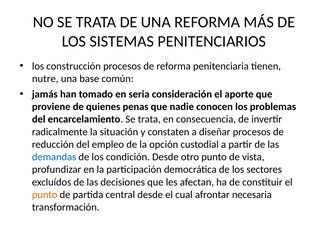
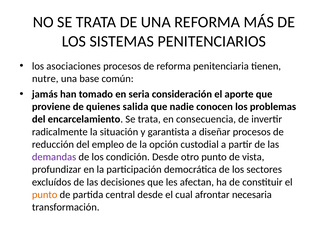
construcción: construcción -> asociaciones (74, 66)
penas: penas -> salida (136, 107)
constaten: constaten -> garantista (169, 132)
demandas colour: blue -> purple (54, 157)
